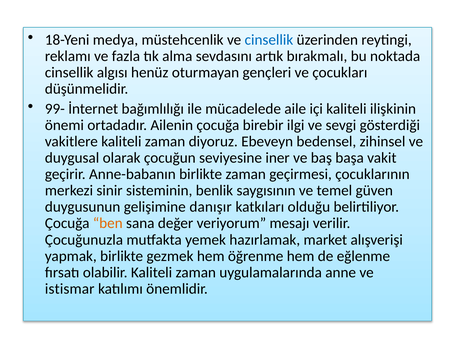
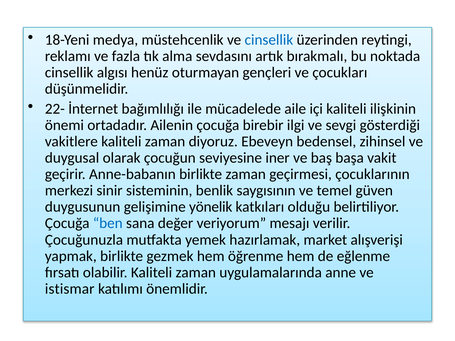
99-: 99- -> 22- (55, 109)
danışır: danışır -> yönelik (211, 207)
ben colour: orange -> blue (108, 223)
